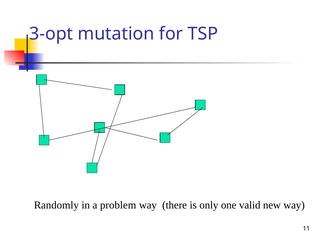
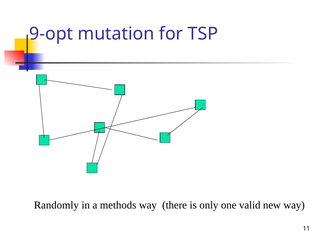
3-opt: 3-opt -> 9-opt (51, 34)
problem: problem -> methods (118, 205)
